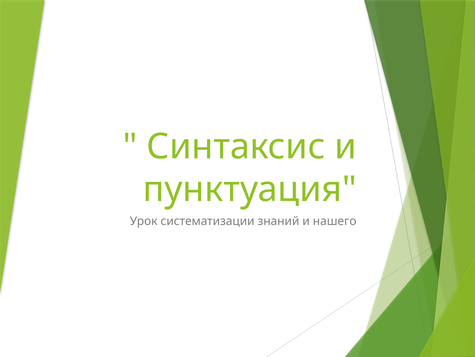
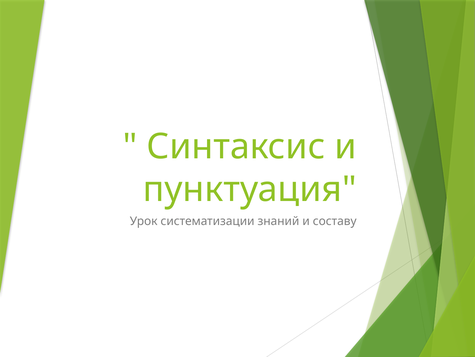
нашего: нашего -> составу (335, 221)
